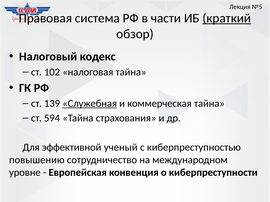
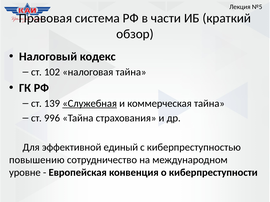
краткий underline: present -> none (227, 18)
594: 594 -> 996 (52, 118)
ученый: ученый -> единый (121, 148)
